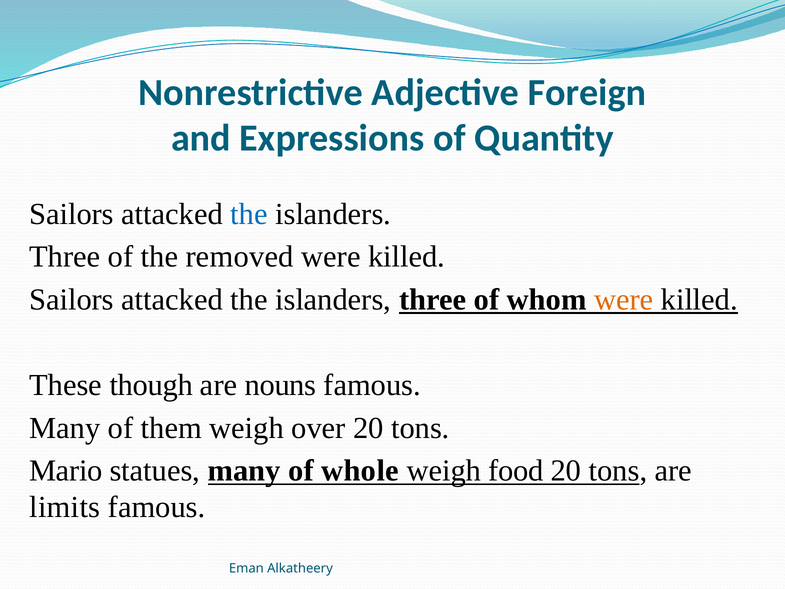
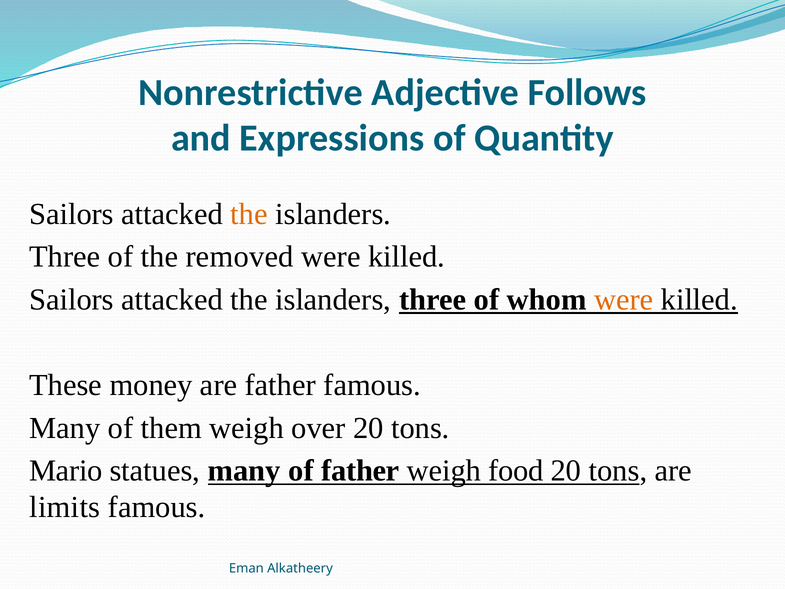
Foreign: Foreign -> Follows (587, 92)
the colour: blue -> orange (249, 214)
though: though -> money (151, 385)
are nouns: nouns -> father (280, 385)
of whole: whole -> father (360, 471)
